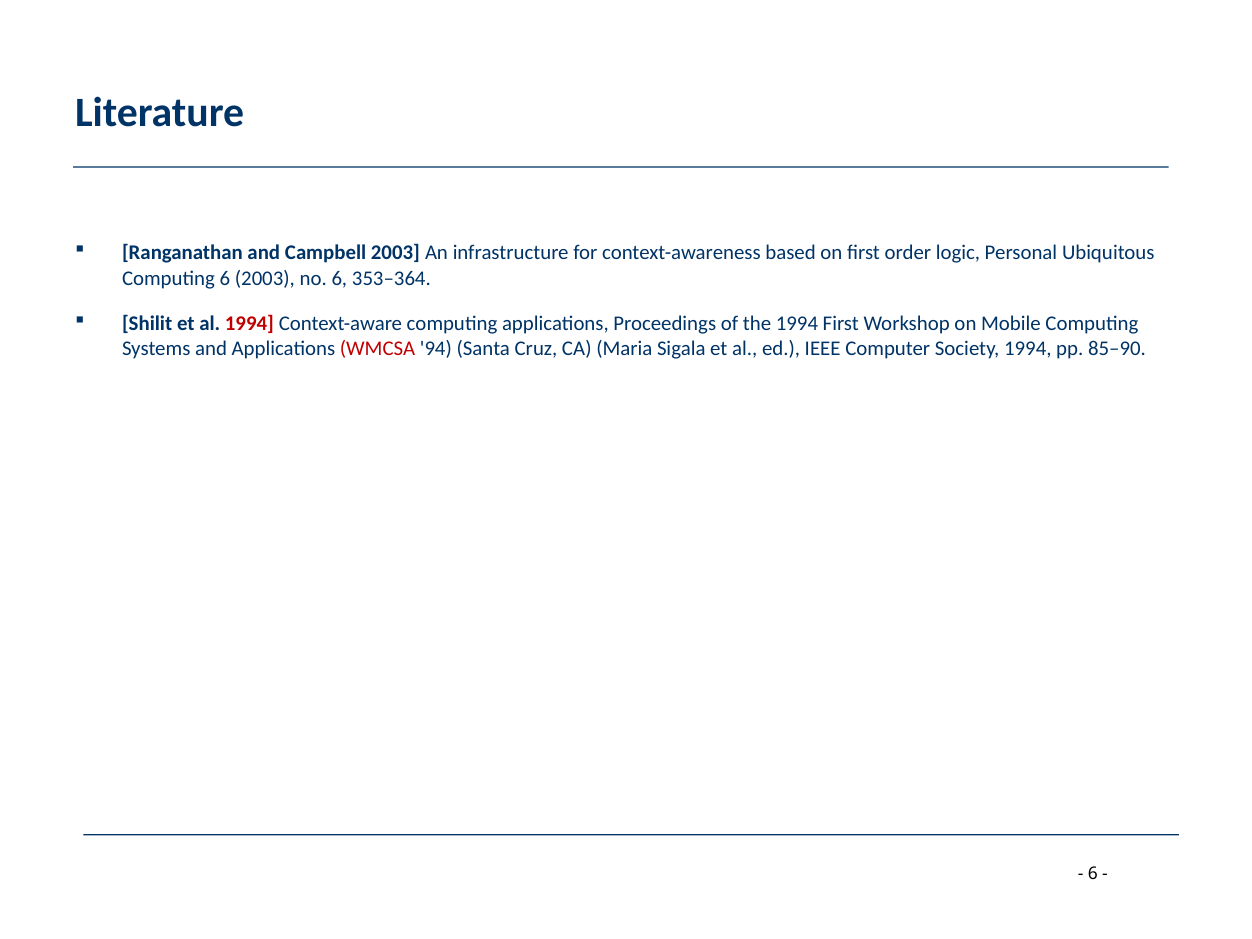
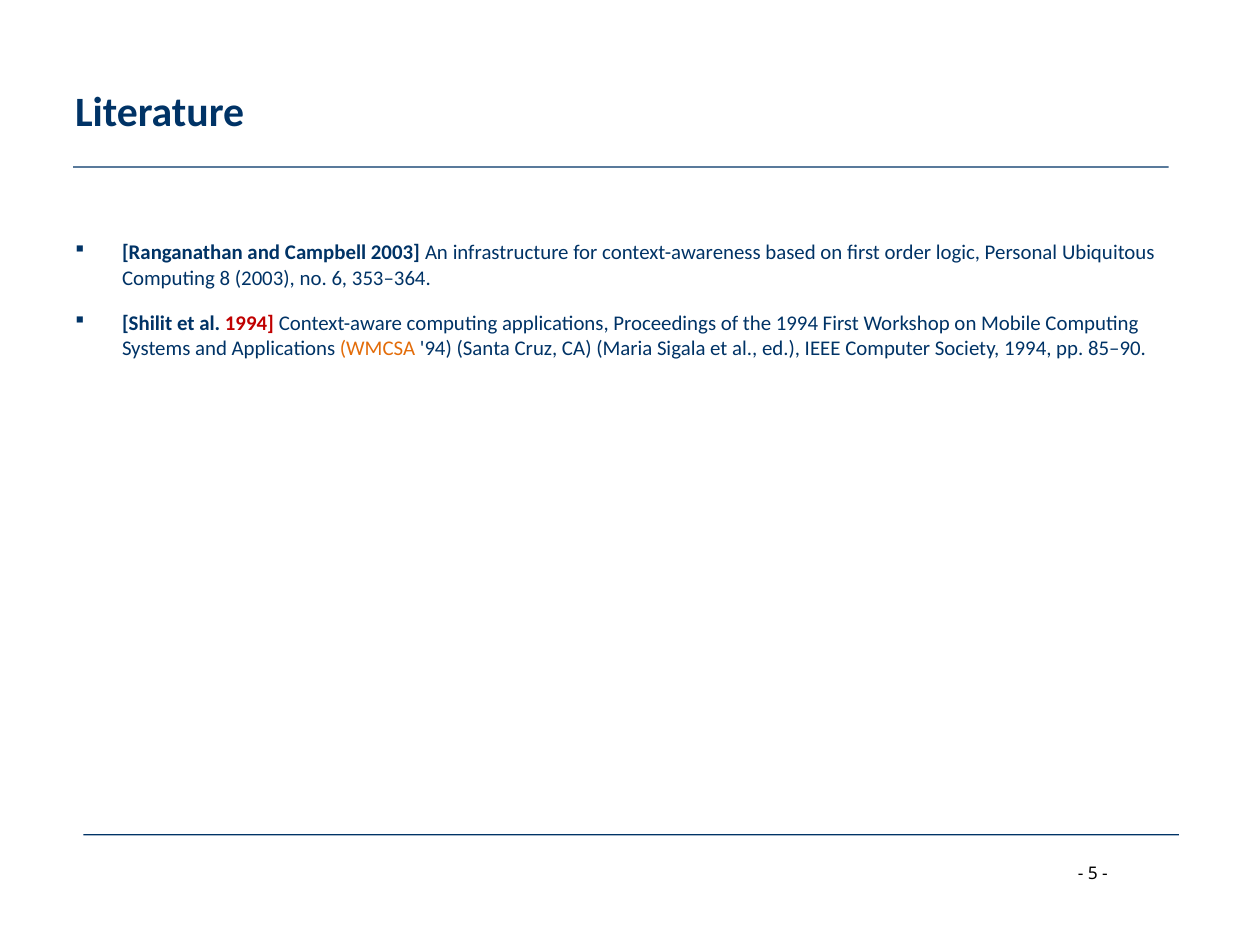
Computing 6: 6 -> 8 (225, 278)
WMCSA colour: red -> orange (378, 349)
6: 6 -> 5 (1093, 873)
